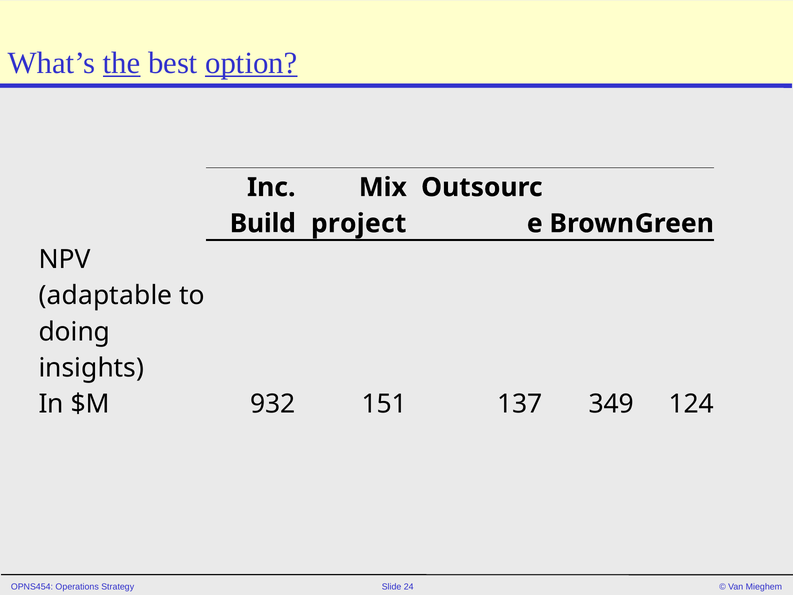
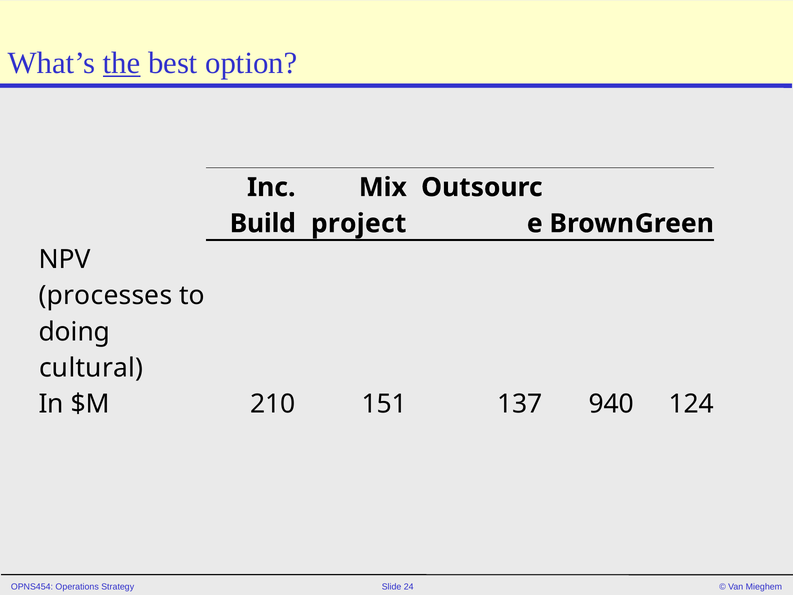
option underline: present -> none (251, 63)
adaptable: adaptable -> processes (105, 296)
insights: insights -> cultural (91, 368)
932: 932 -> 210 (273, 404)
349: 349 -> 940 (611, 404)
